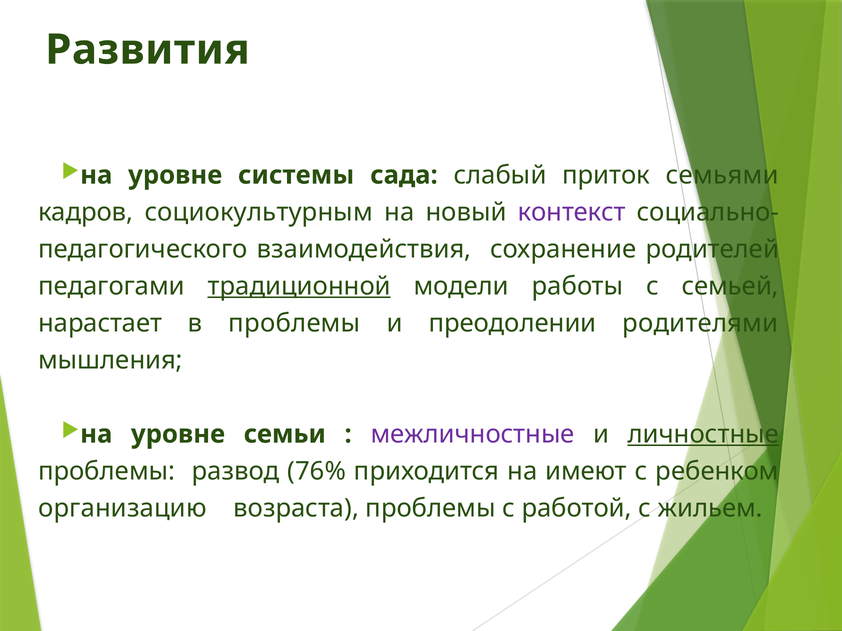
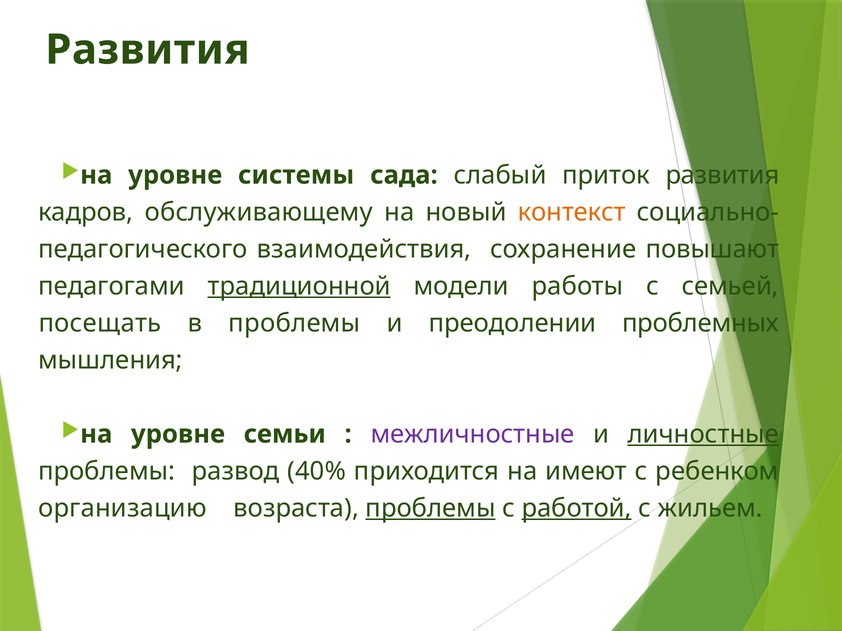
приток семьями: семьями -> развития (723, 175)
социокультурным: социокультурным -> обслуживающему (259, 212)
контекст colour: purple -> orange (572, 212)
родителей: родителей -> повышают (712, 249)
нарастает: нарастает -> посещать (100, 323)
родителями: родителями -> проблемных (701, 323)
76%: 76% -> 40% (317, 472)
проблемы underline: none -> present (431, 509)
работой underline: none -> present (577, 509)
